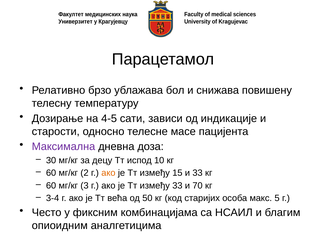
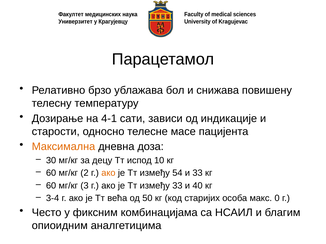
4-5: 4-5 -> 4-1 (109, 119)
Максимална colour: purple -> orange (64, 147)
15: 15 -> 54 (177, 173)
70: 70 -> 40 (198, 186)
5: 5 -> 0 (277, 199)
